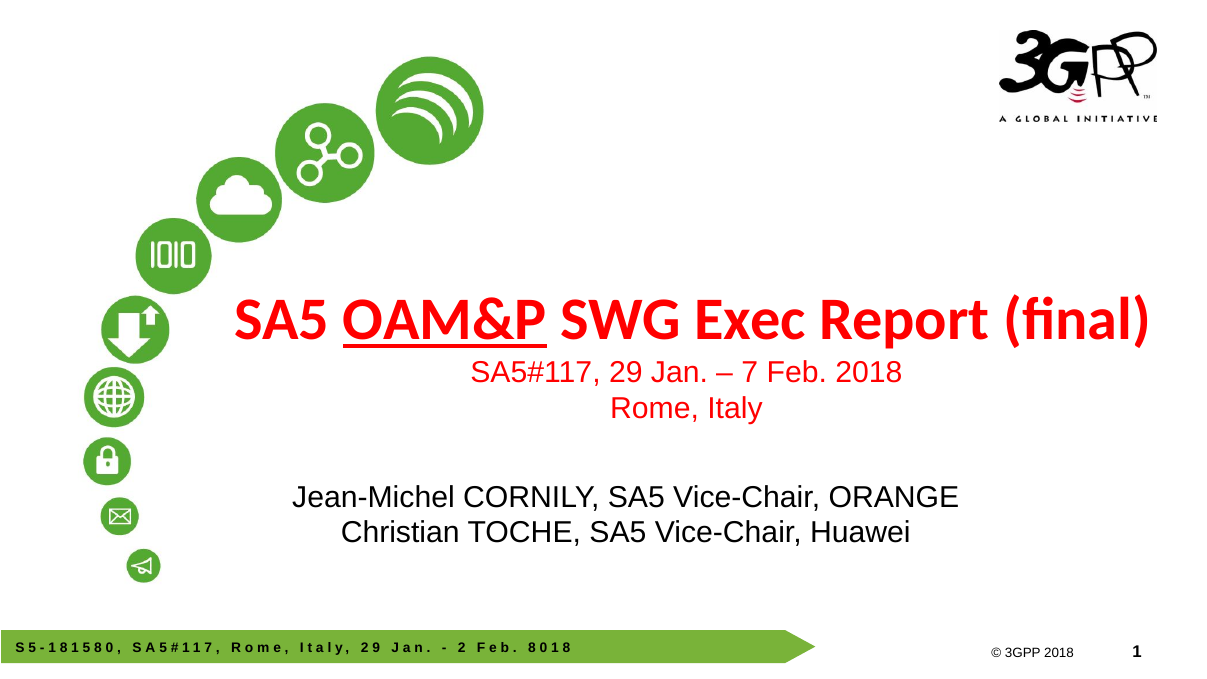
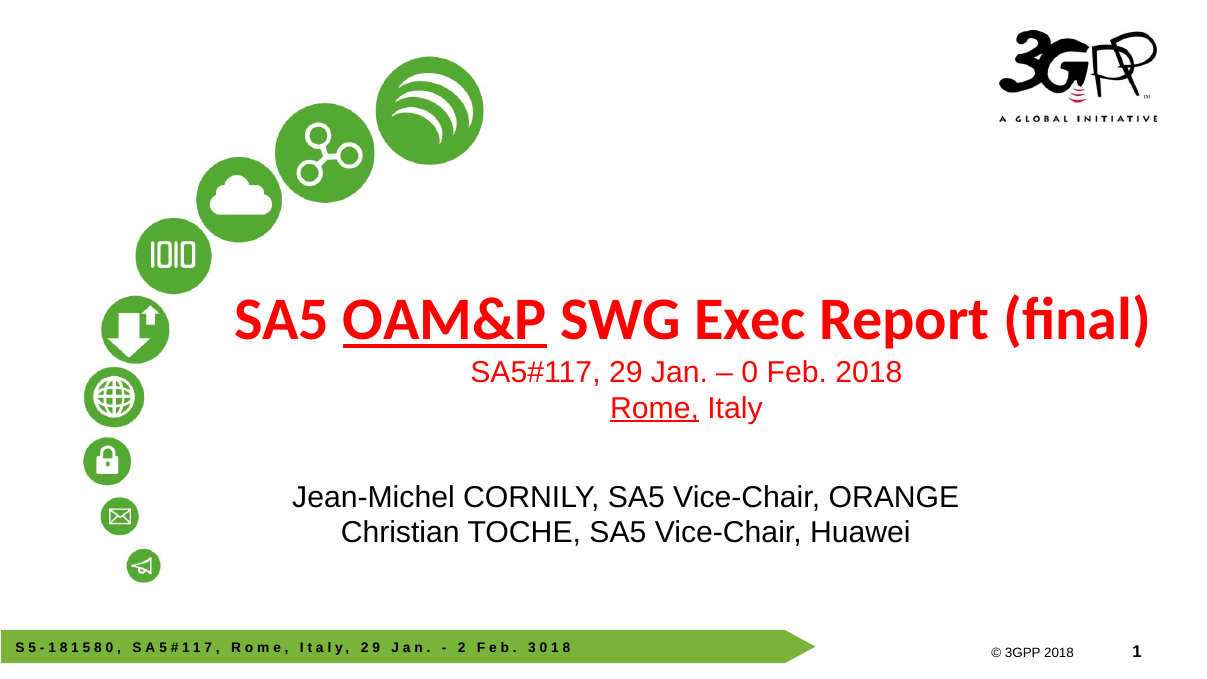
7: 7 -> 0 (750, 372)
Rome underline: none -> present (655, 408)
8: 8 -> 3 (532, 648)
